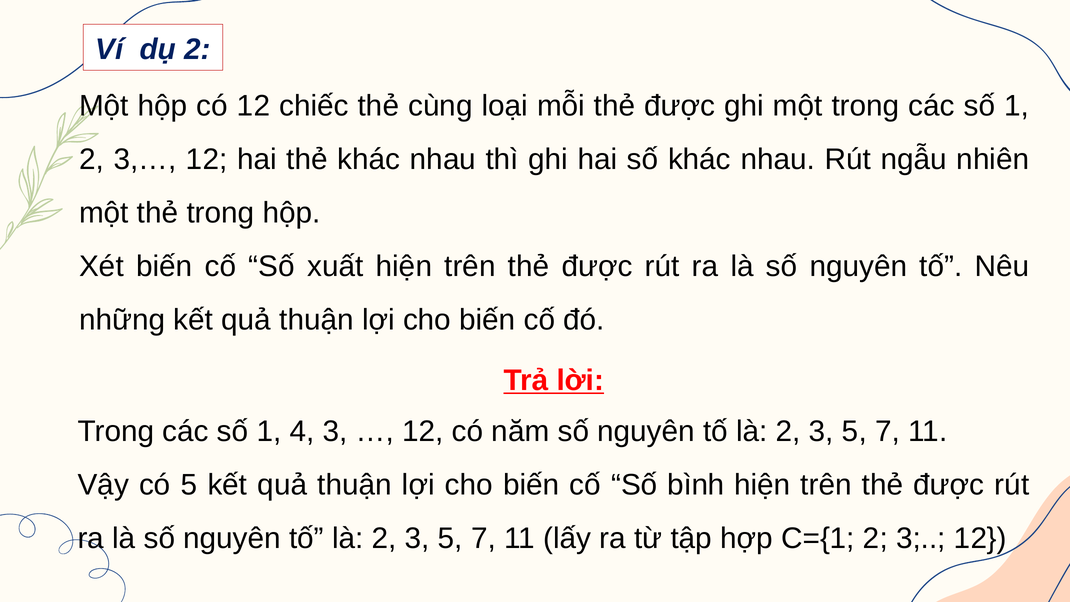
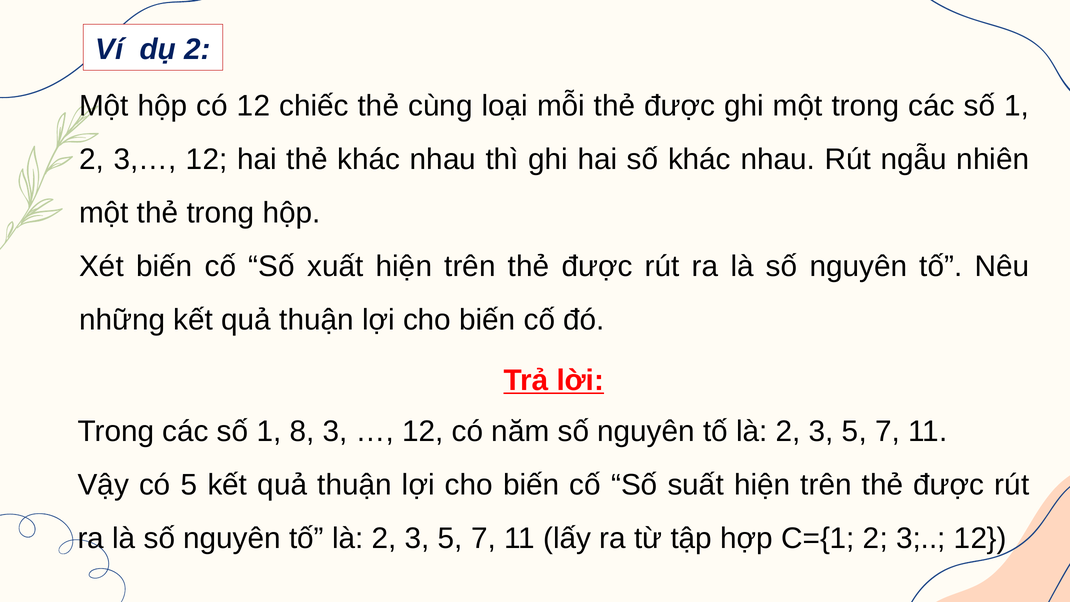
4: 4 -> 8 (302, 431)
bình: bình -> suất (696, 485)
